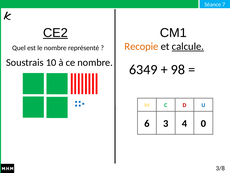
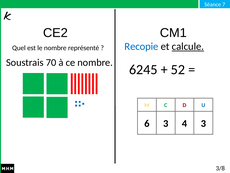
CE2 underline: present -> none (55, 33)
Recopie colour: orange -> blue (141, 46)
10: 10 -> 70 (51, 62)
6349: 6349 -> 6245 (143, 69)
98: 98 -> 52 (178, 69)
4 0: 0 -> 3 (203, 123)
